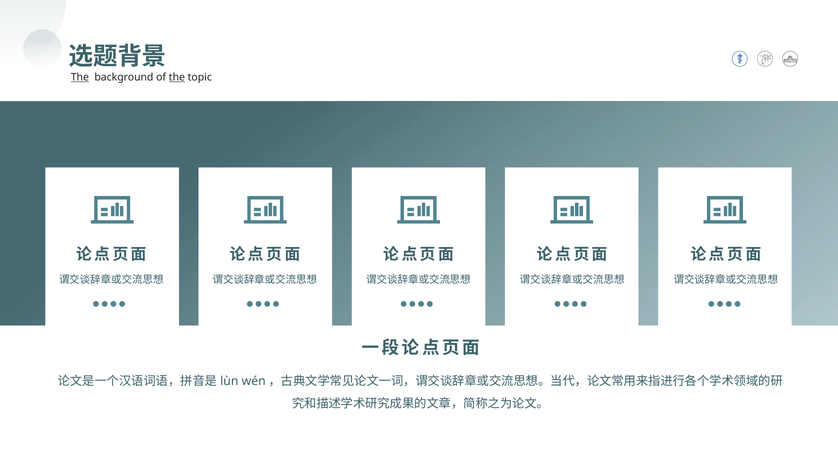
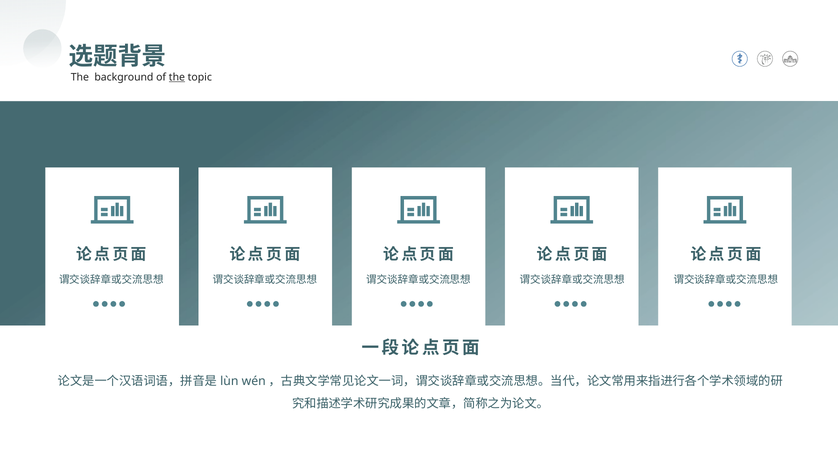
The underline: present -> none (80, 77)
